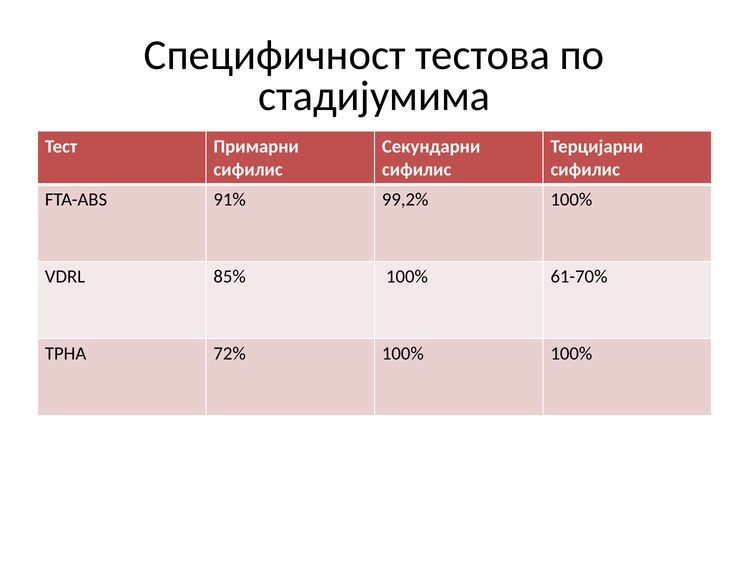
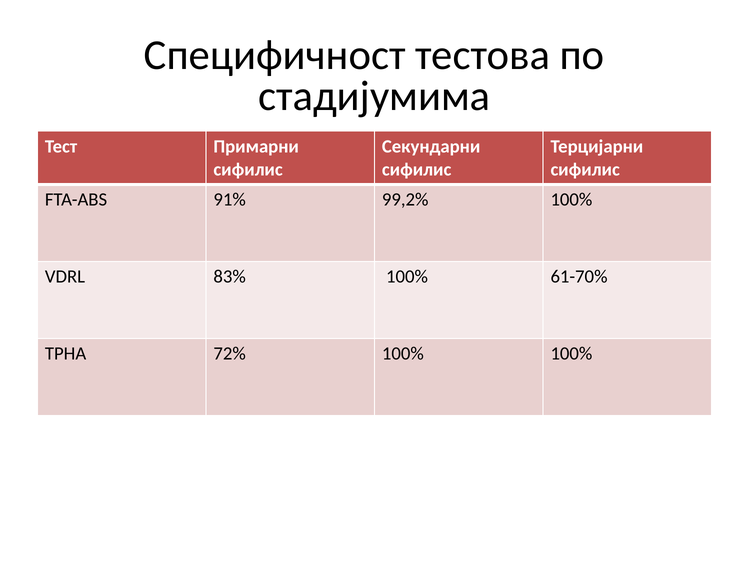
85%: 85% -> 83% (230, 277)
